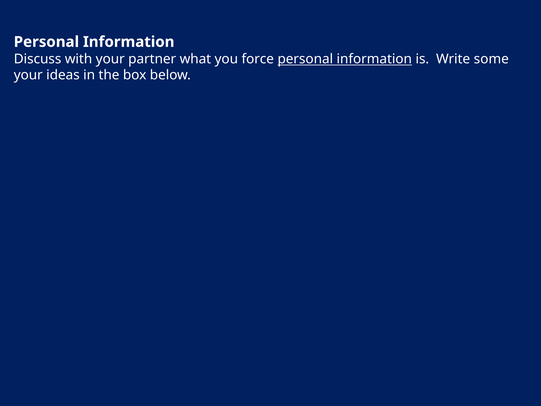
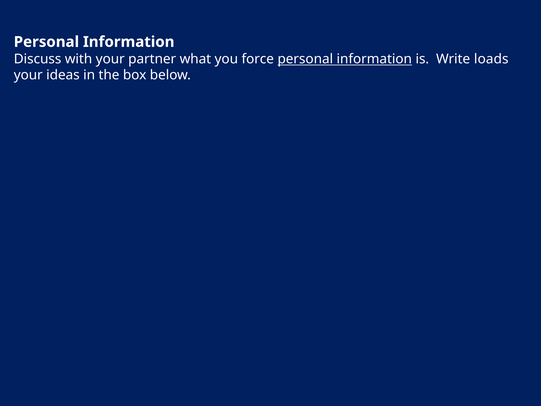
some: some -> loads (491, 59)
